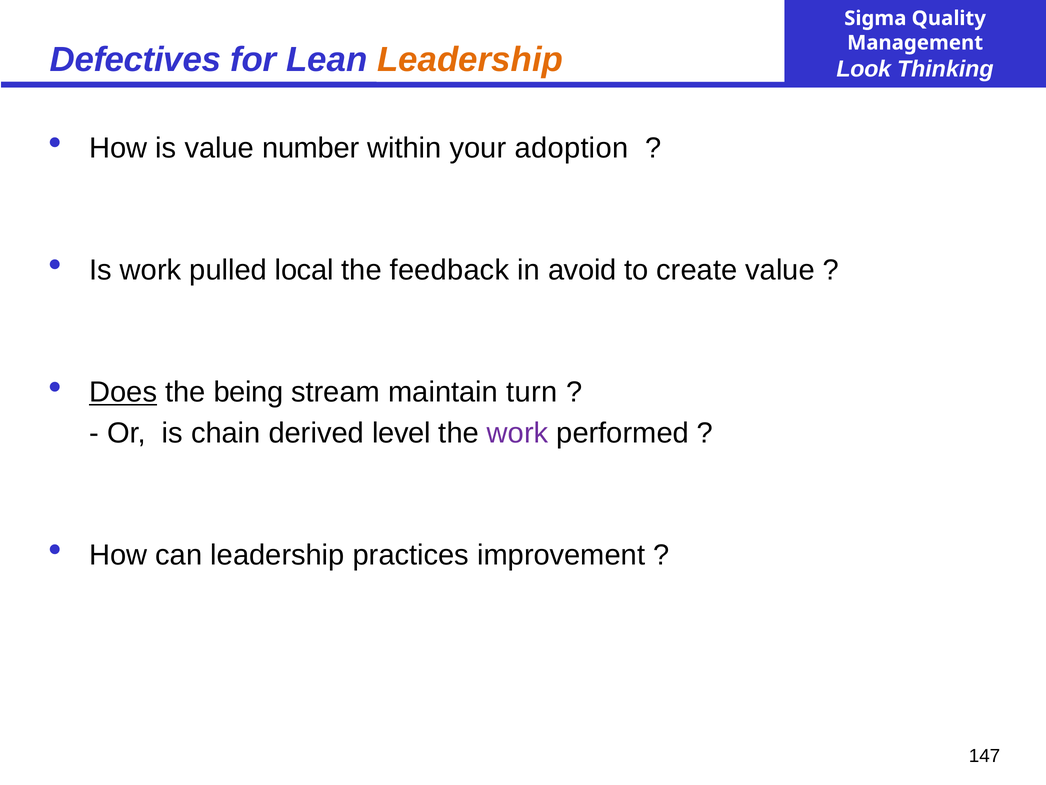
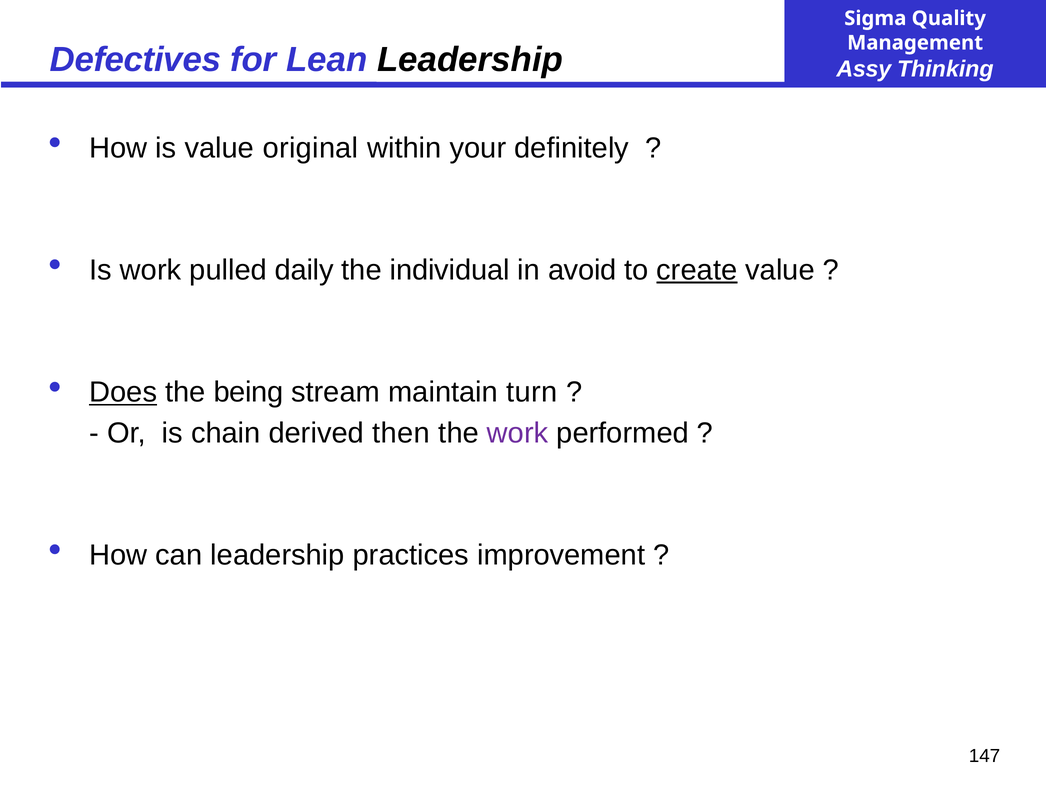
Leadership colour: orange -> black (470, 60)
Look: Look -> Assy (864, 69)
number: number -> original (311, 148)
adoption: adoption -> definitely (572, 148)
local: local -> daily (304, 270)
feedback: feedback -> individual (450, 270)
create underline: none -> present (697, 270)
level: level -> then (401, 433)
